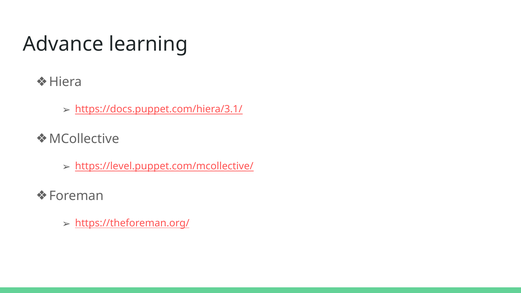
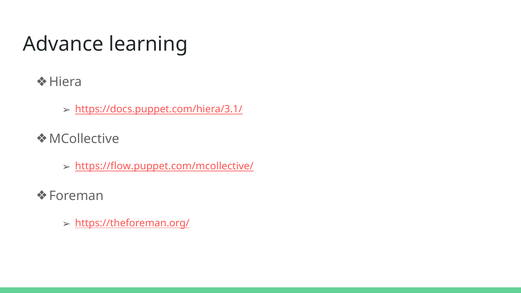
https://level.puppet.com/mcollective/: https://level.puppet.com/mcollective/ -> https://flow.puppet.com/mcollective/ (164, 166)
